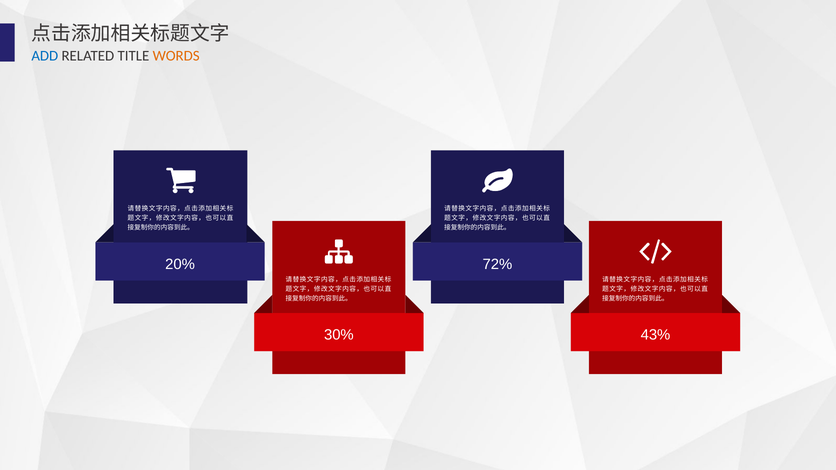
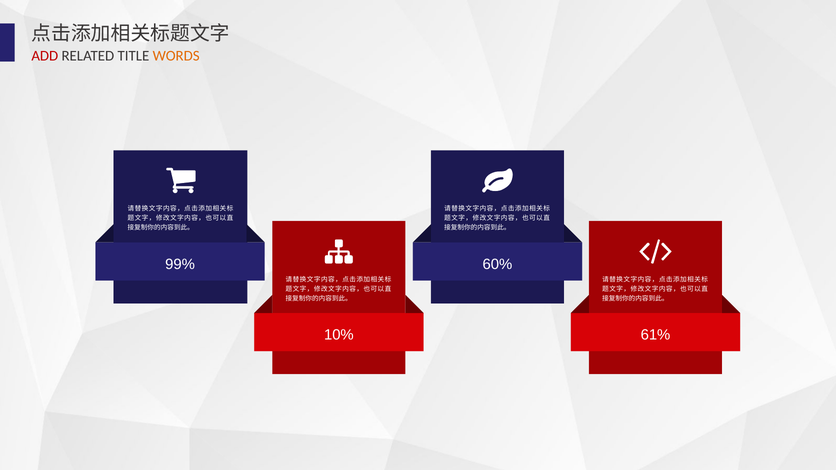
ADD colour: blue -> red (45, 56)
20%: 20% -> 99% (180, 264)
72%: 72% -> 60% (497, 264)
30%: 30% -> 10% (339, 335)
43%: 43% -> 61% (655, 335)
